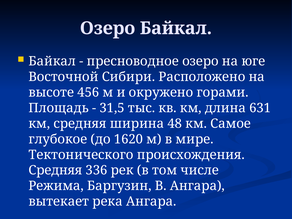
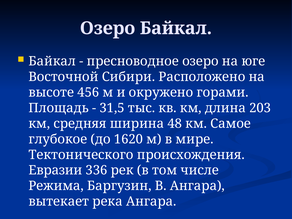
631: 631 -> 203 (260, 108)
Средняя: Средняя -> Евразии (55, 170)
